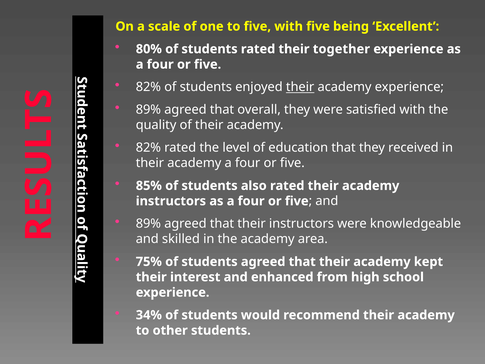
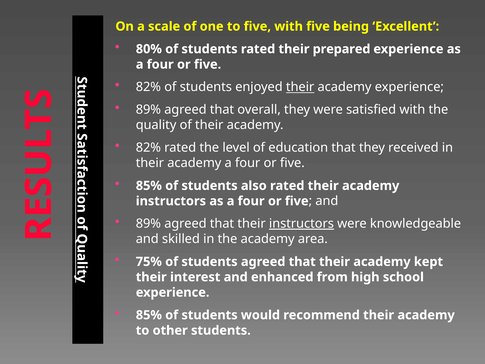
together: together -> prepared (342, 49)
instructors underline: none -> present (301, 224)
34%: 34% -> 85% (149, 315)
